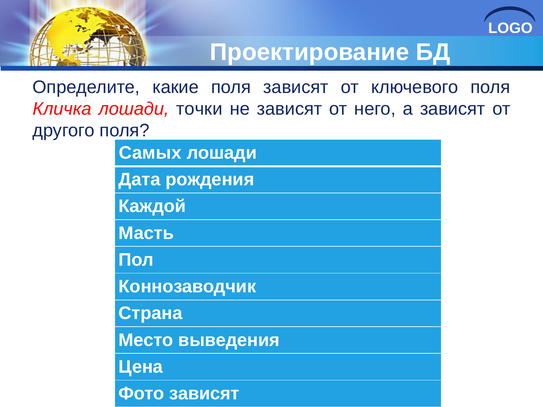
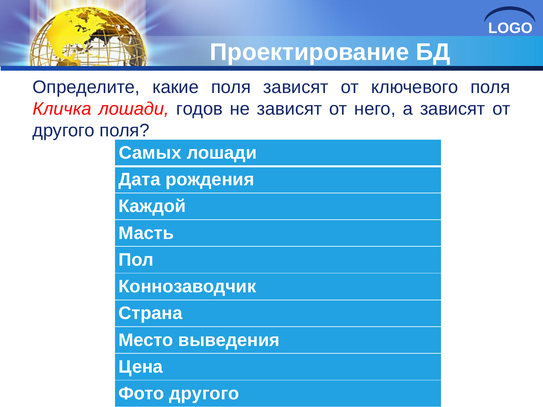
точки: точки -> годов (199, 109)
Фото зависят: зависят -> другого (204, 394)
